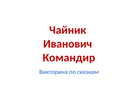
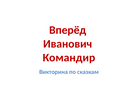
Чайник: Чайник -> Вперёд (68, 30)
